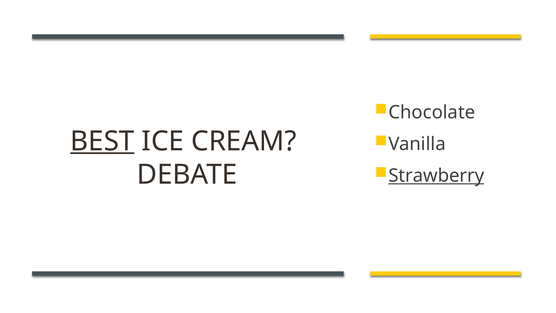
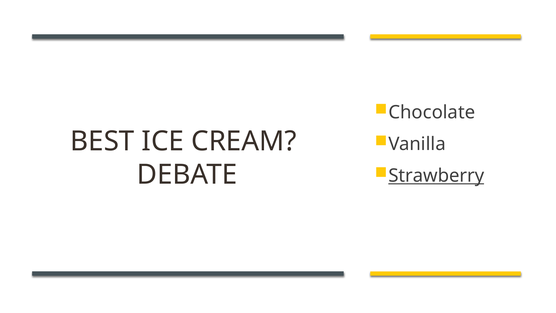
BEST underline: present -> none (102, 141)
